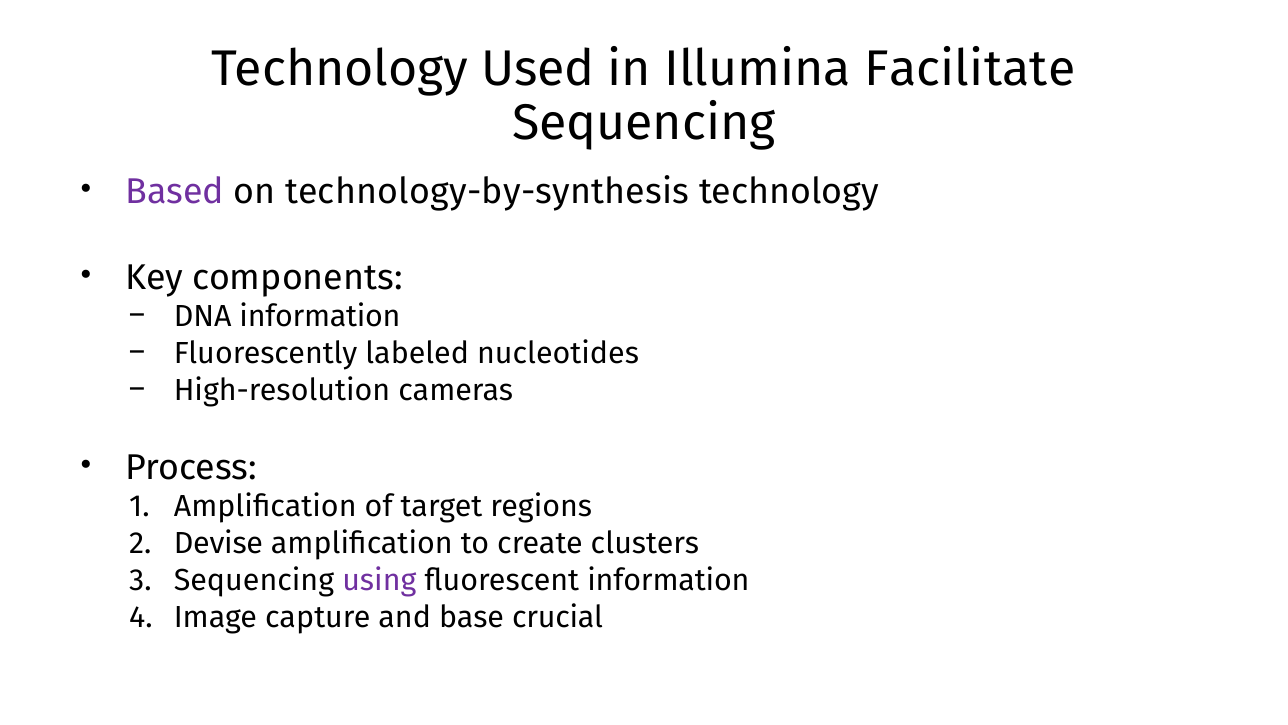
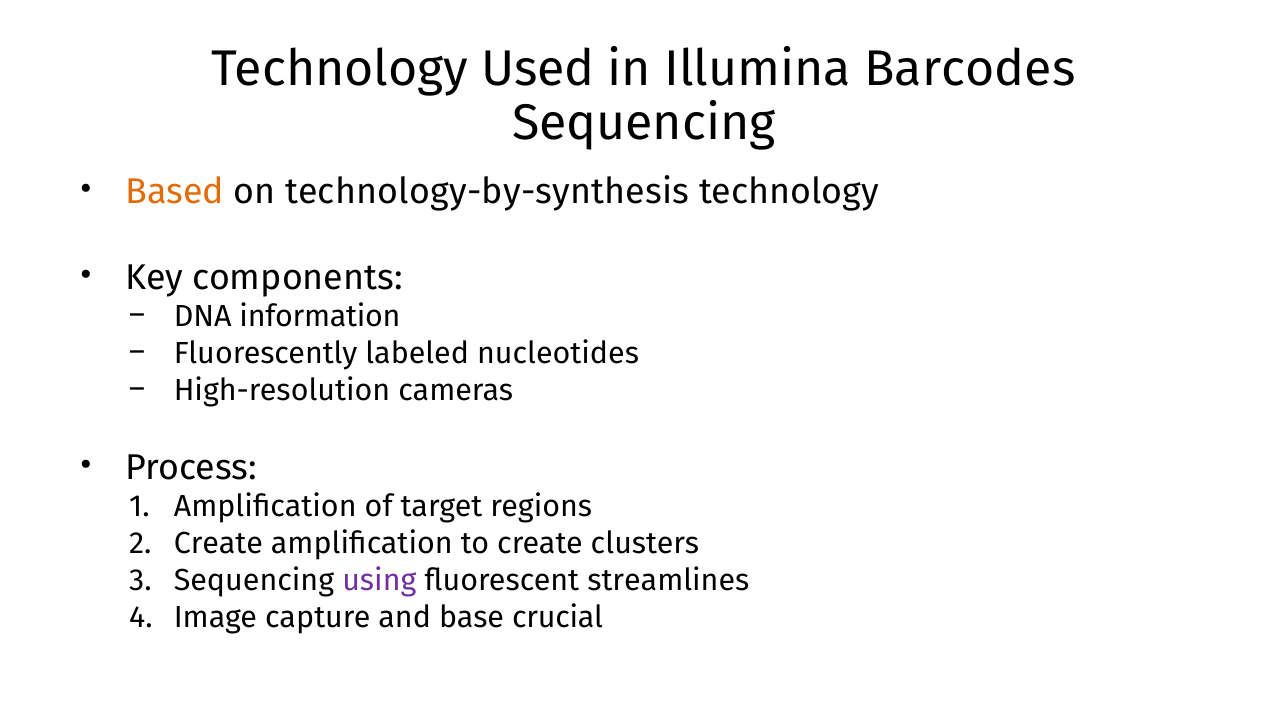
Facilitate: Facilitate -> Barcodes (970, 69)
Based colour: purple -> orange (175, 191)
Devise: Devise -> Create (218, 543)
fluorescent information: information -> streamlines (668, 580)
